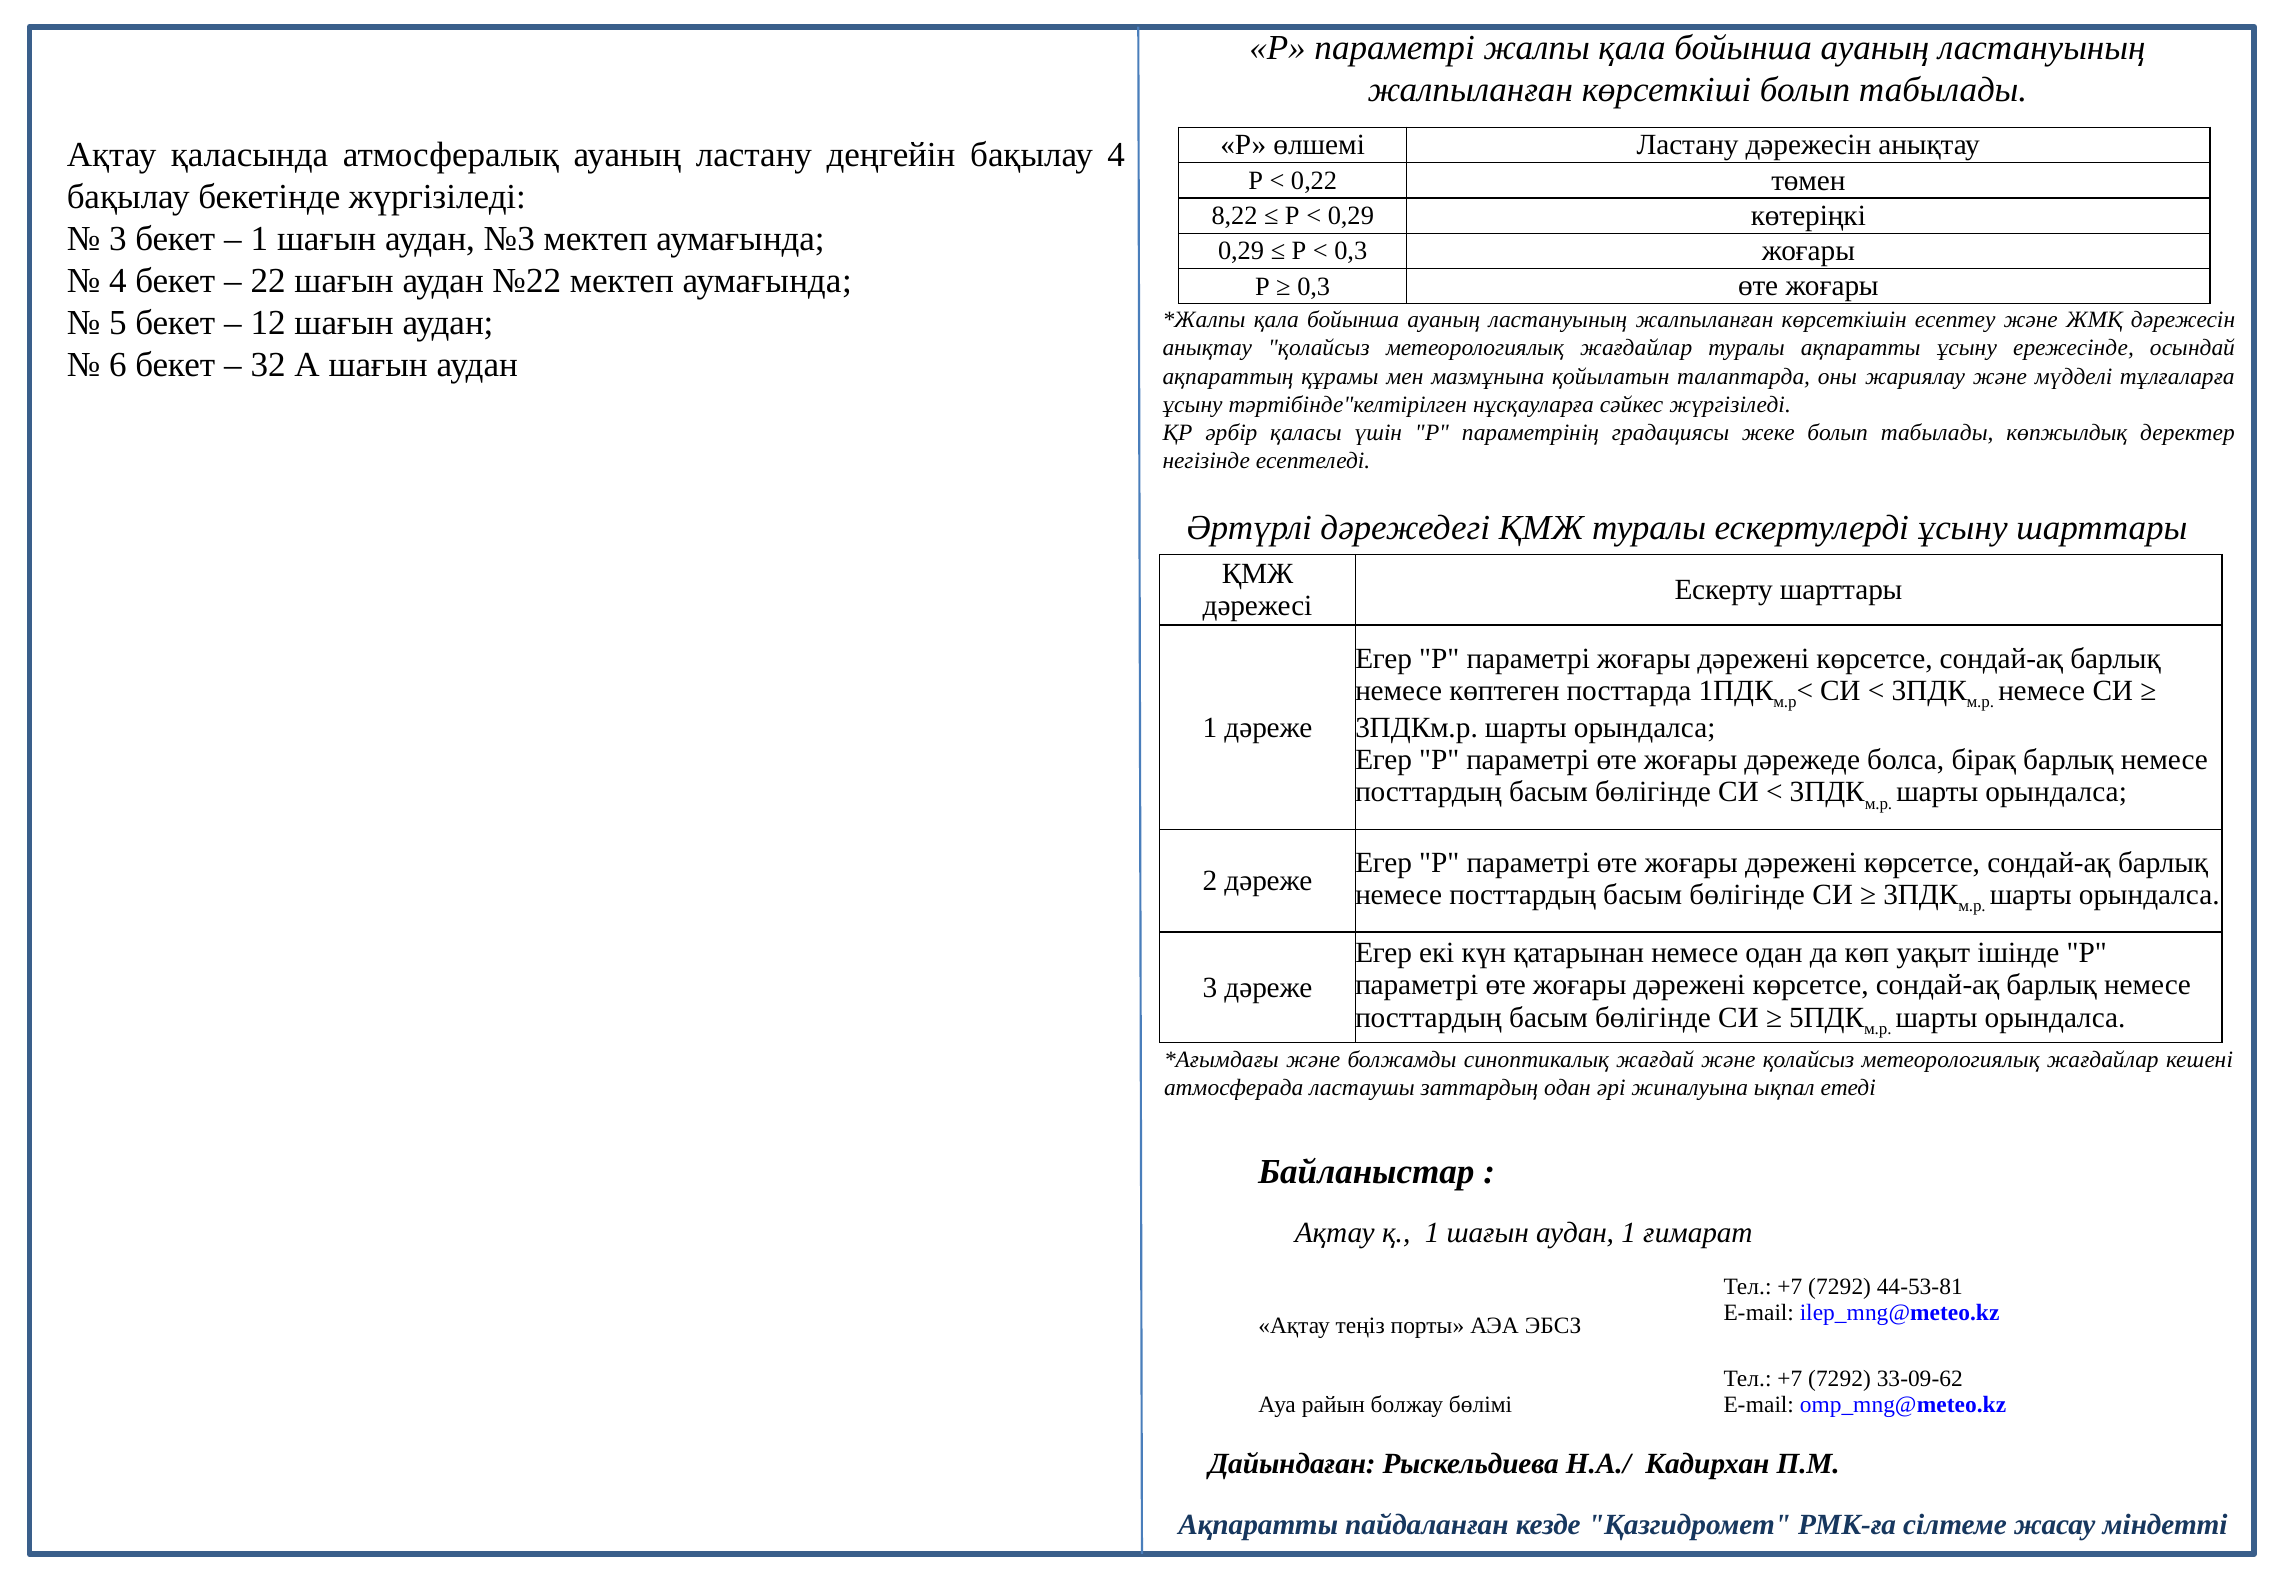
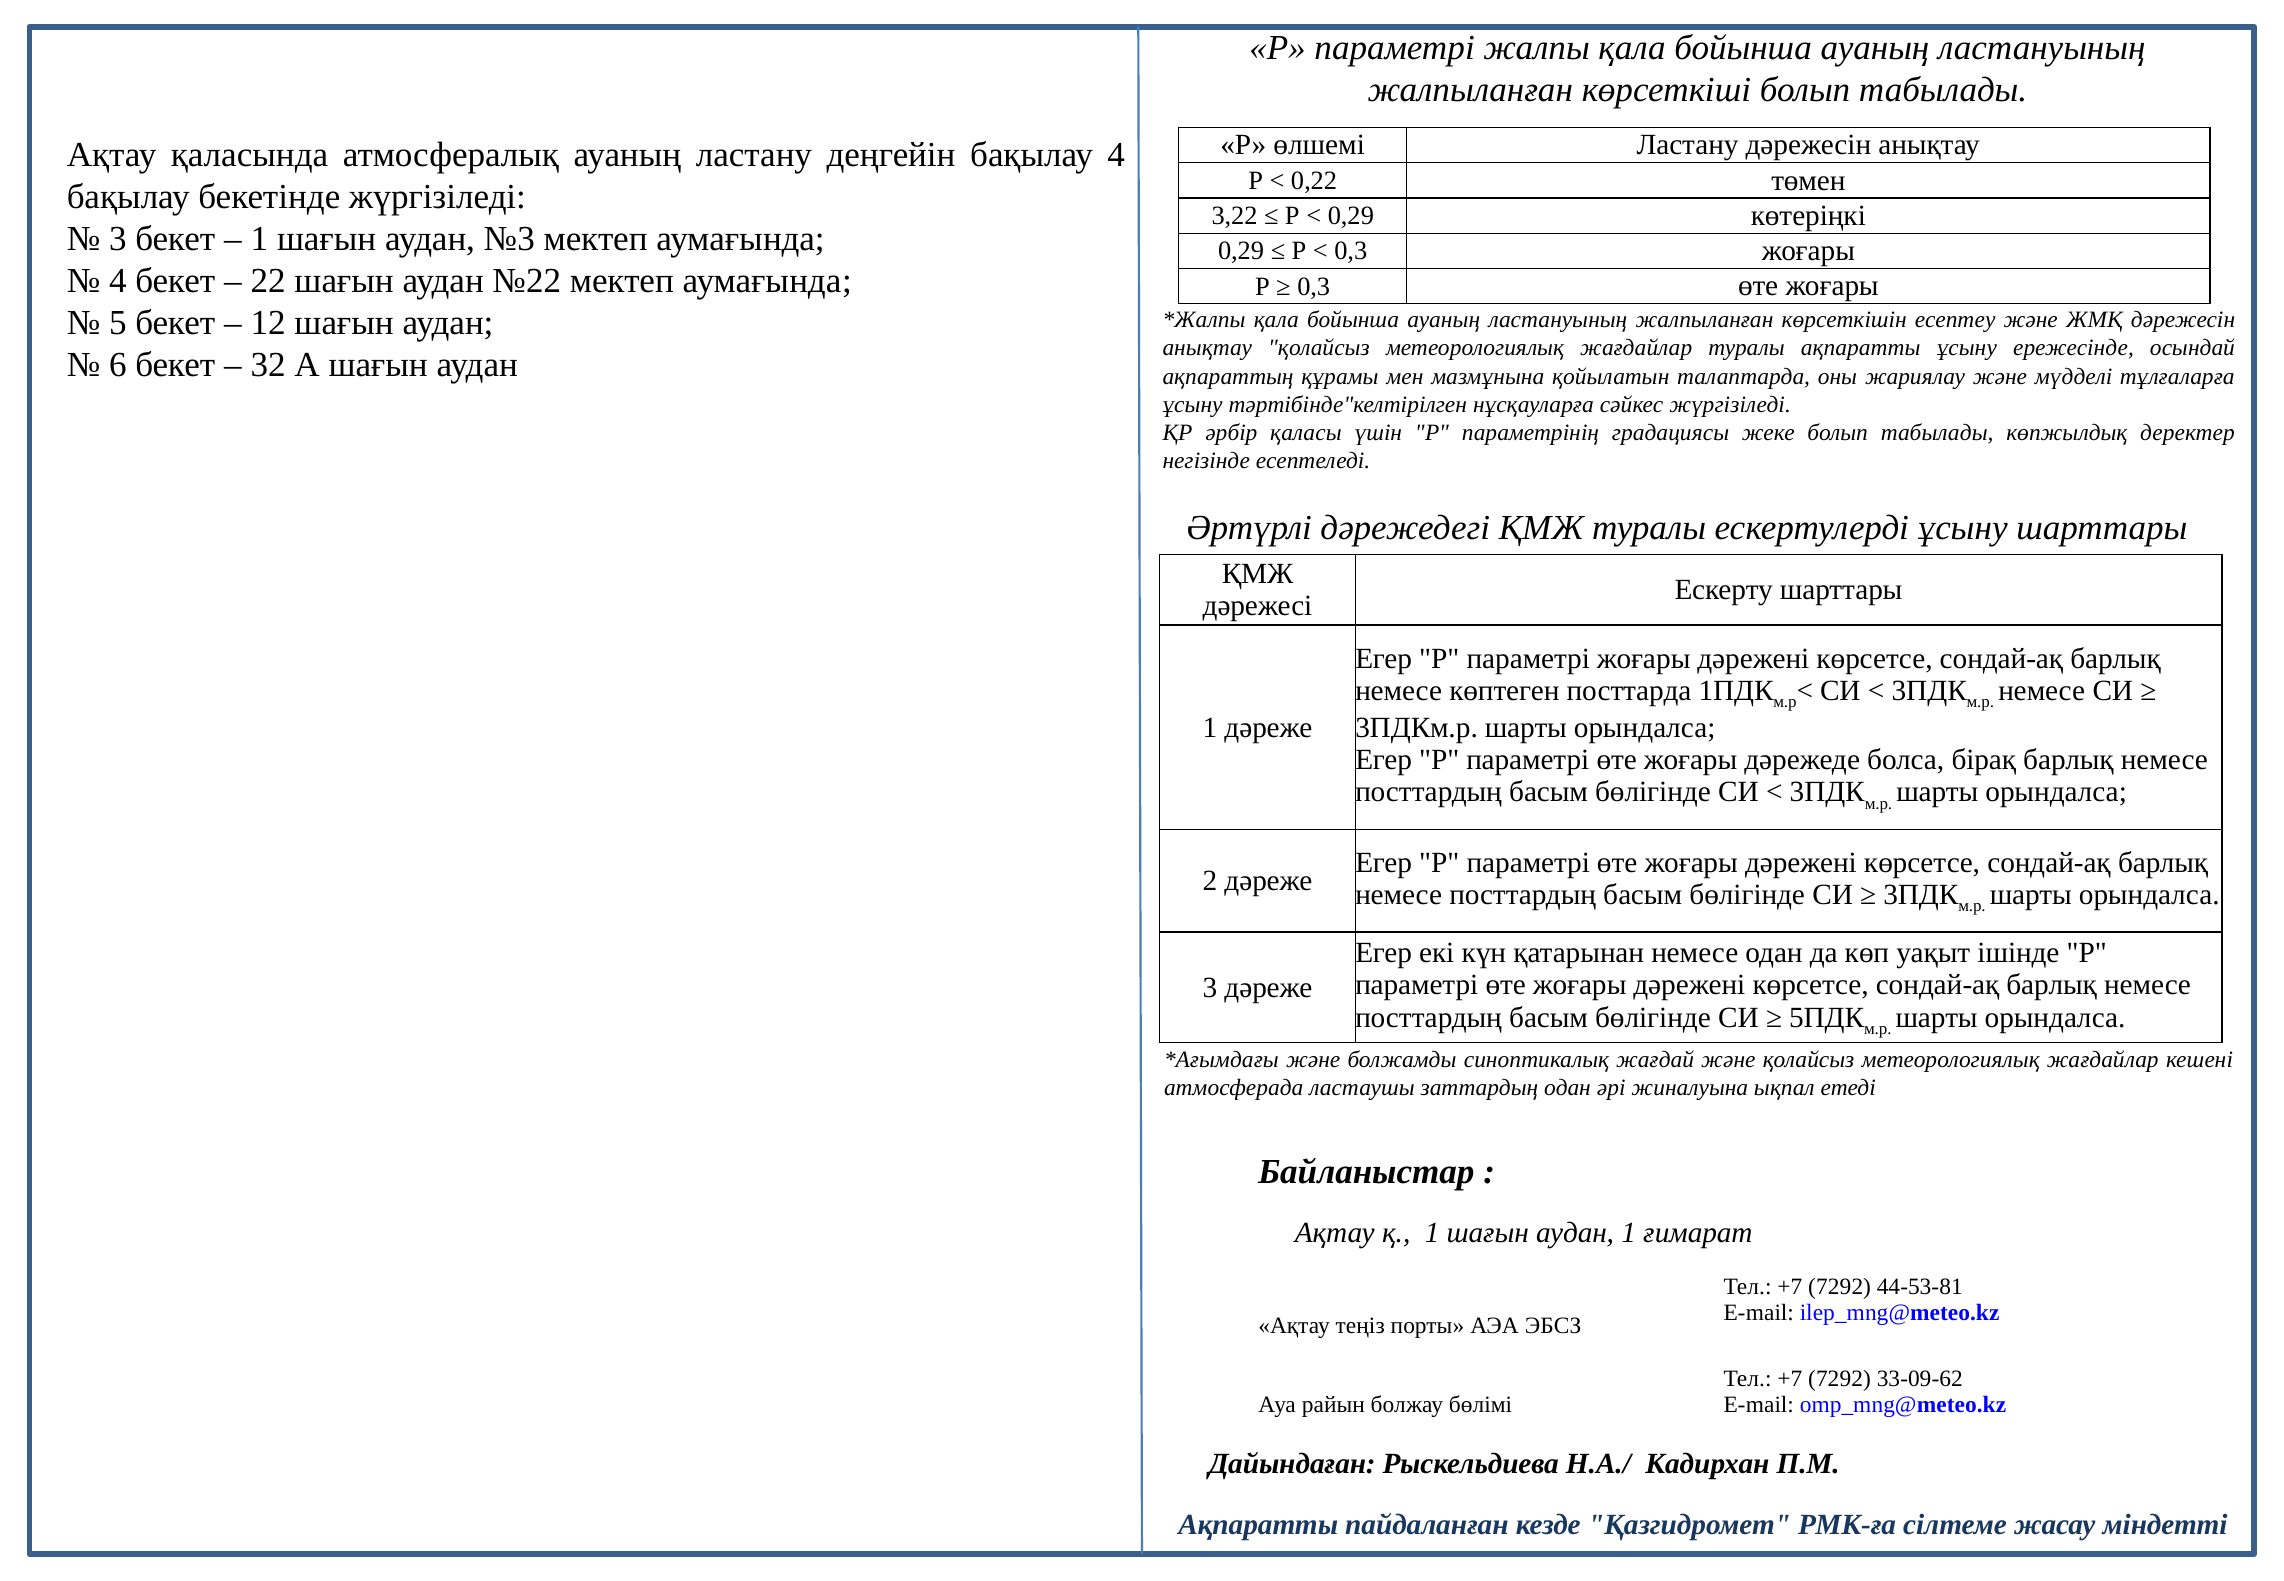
8,22: 8,22 -> 3,22 (1235, 216)
